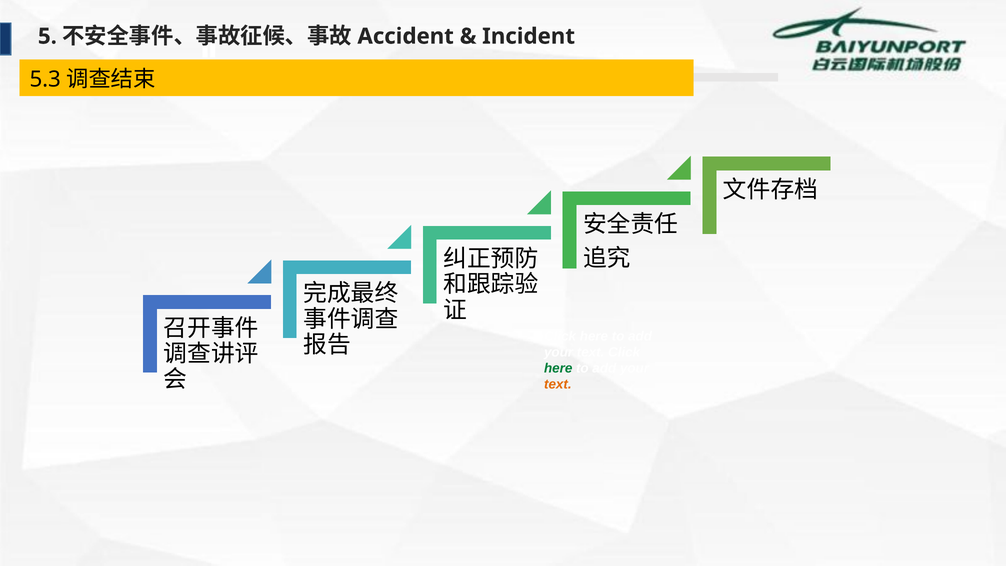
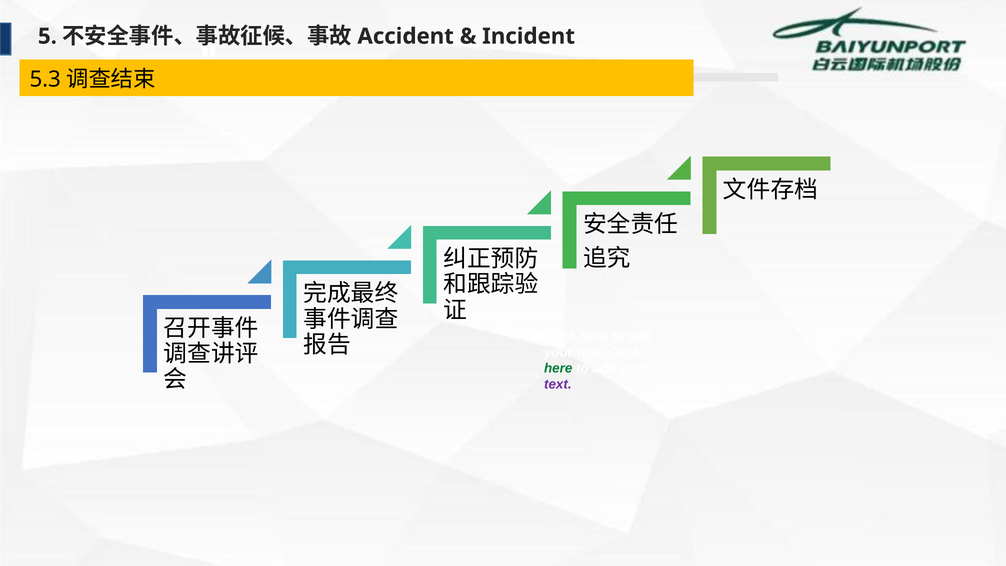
text colour: orange -> purple (558, 384)
